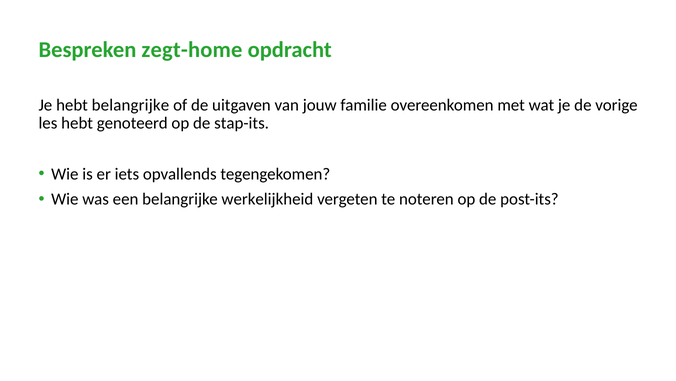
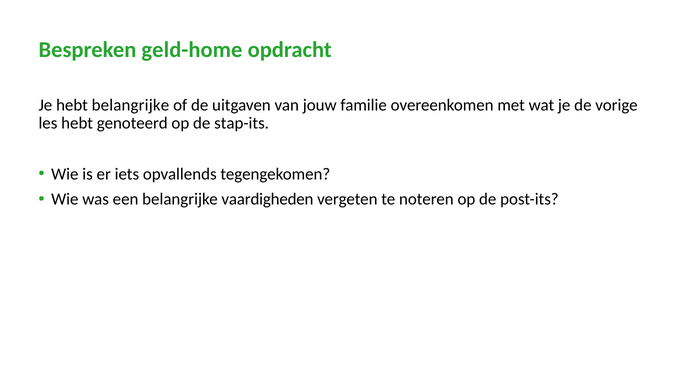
zegt-home: zegt-home -> geld-home (192, 50)
werkelijkheid: werkelijkheid -> vaardigheden (267, 199)
